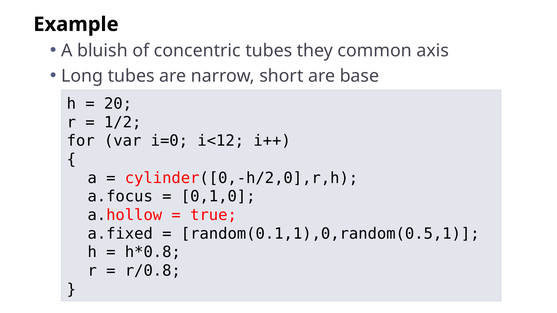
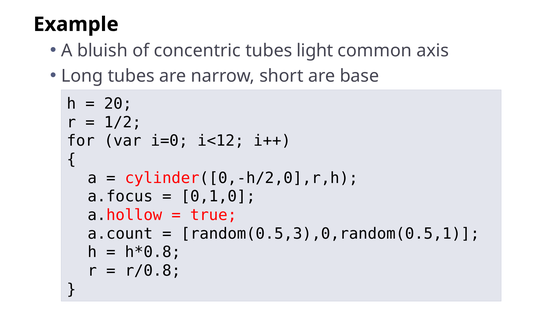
they: they -> light (315, 51)
a.fixed: a.fixed -> a.count (120, 234)
random(0.1,1),0,random(0.5,1: random(0.1,1),0,random(0.5,1 -> random(0.5,3),0,random(0.5,1 (330, 234)
